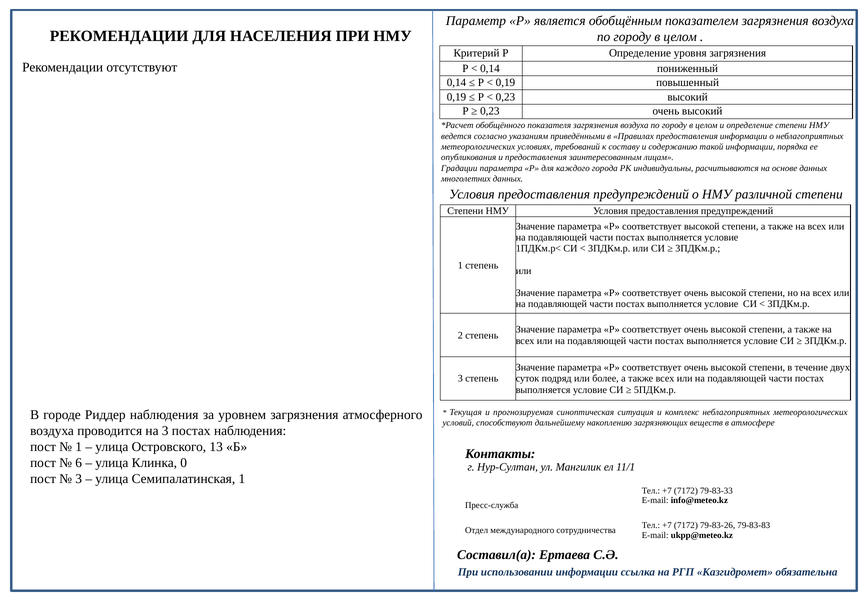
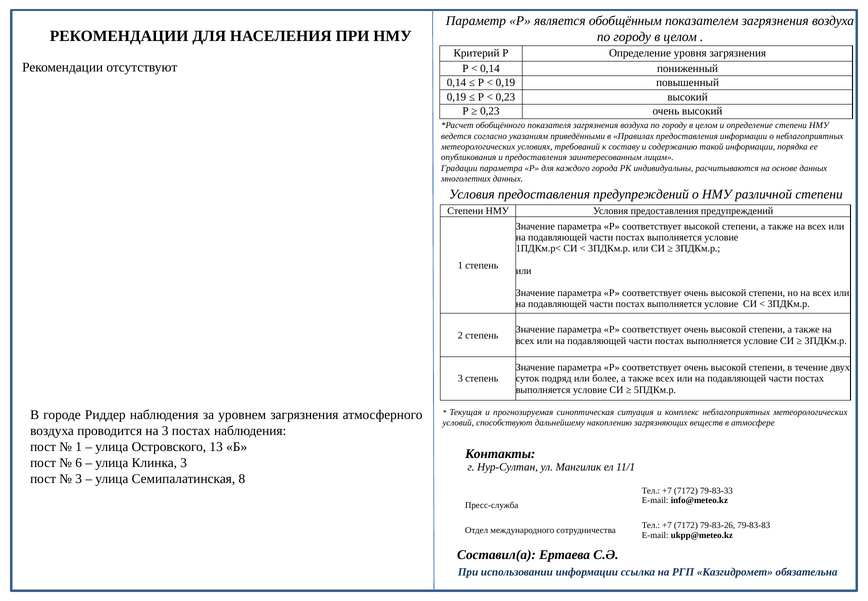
Клинка 0: 0 -> 3 (184, 463)
Семипалатинская 1: 1 -> 8 (242, 479)
